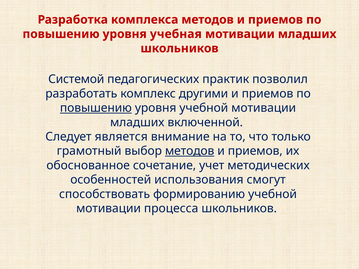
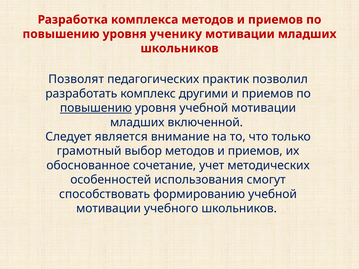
учебная: учебная -> ученику (176, 34)
Системой: Системой -> Позволят (76, 79)
методов underline: present -> none (190, 151)
процесса: процесса -> учебного (171, 209)
